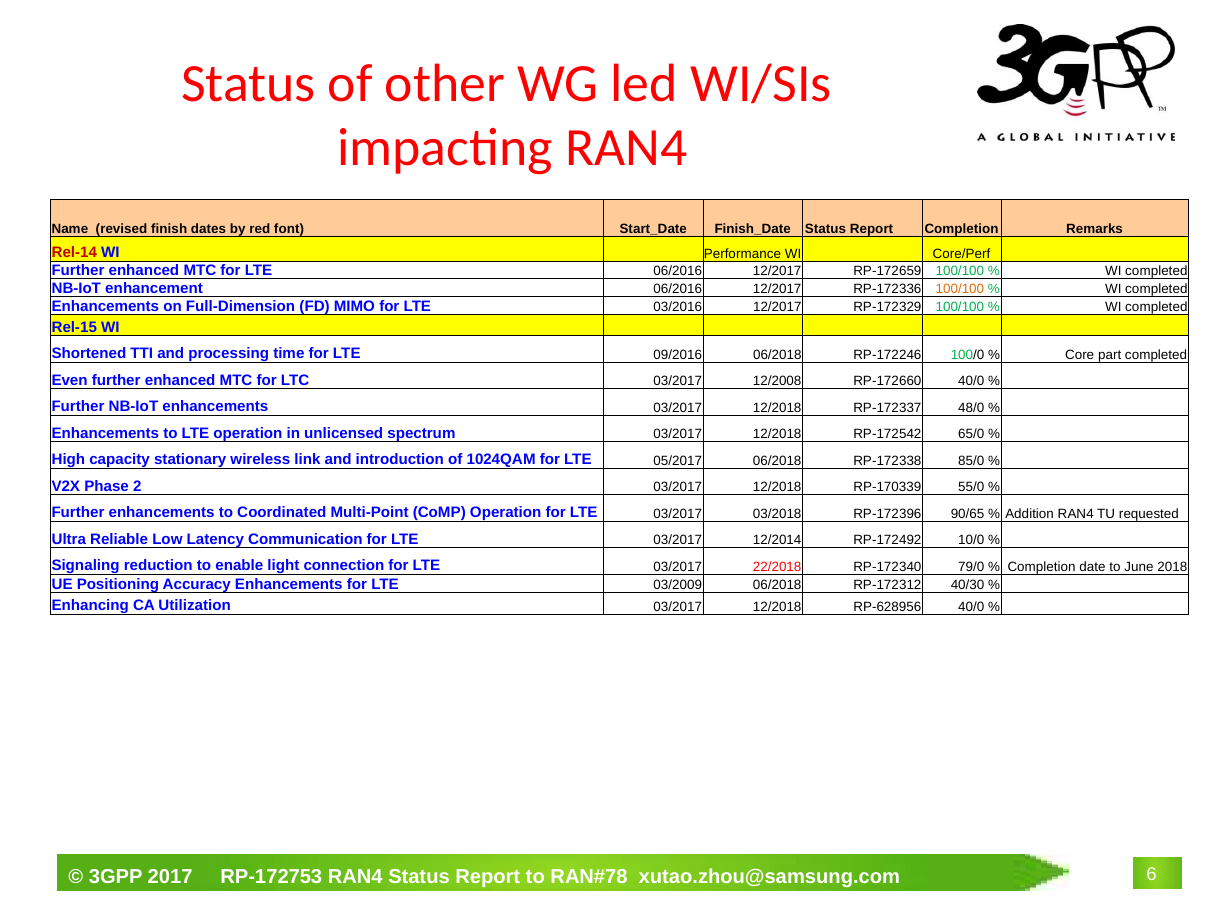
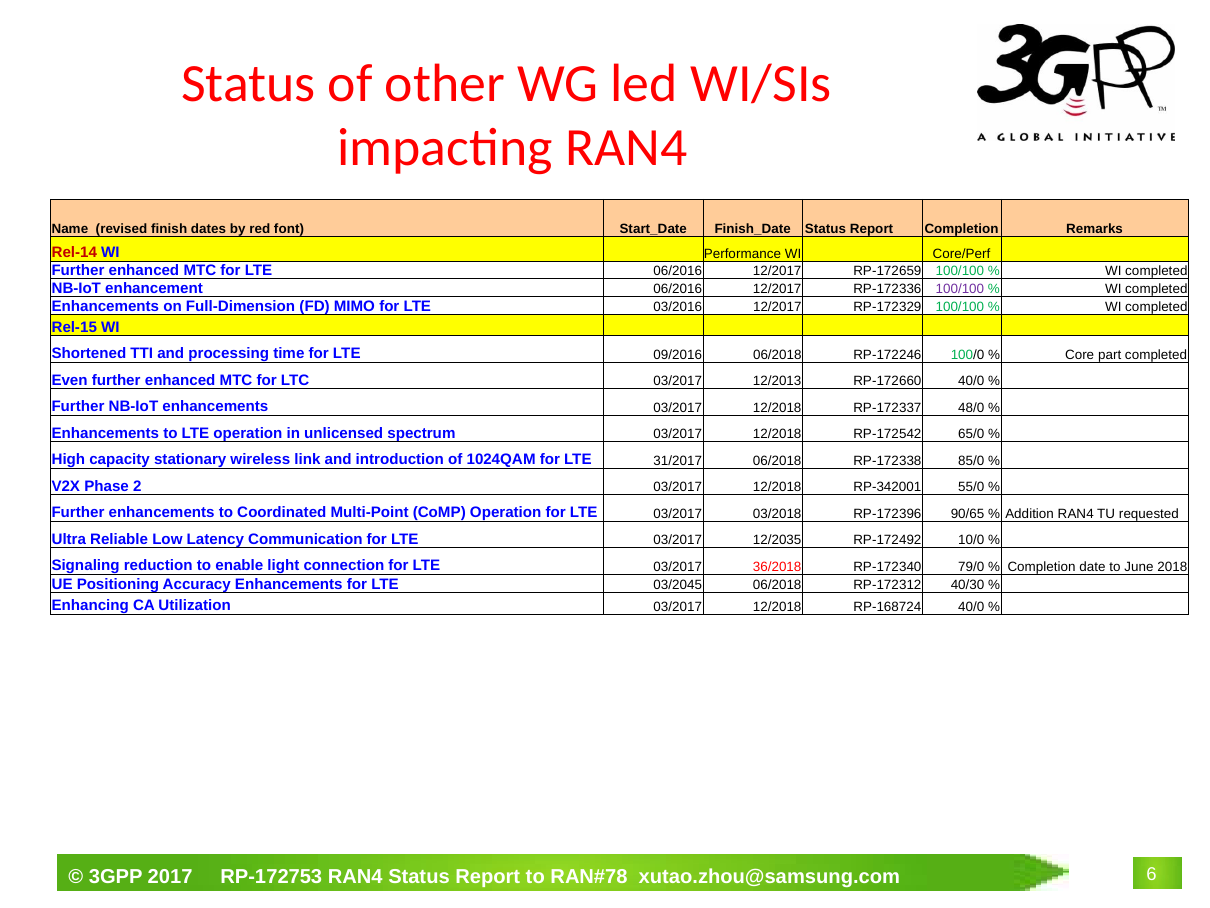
100/100 colour: orange -> purple (960, 289)
12/2008: 12/2008 -> 12/2013 (777, 381)
05/2017: 05/2017 -> 31/2017 (678, 461)
RP-170339: RP-170339 -> RP-342001 (887, 487)
12/2014: 12/2014 -> 12/2035 (777, 540)
22/2018: 22/2018 -> 36/2018 (777, 567)
03/2009: 03/2009 -> 03/2045 (678, 585)
RP-628956: RP-628956 -> RP-168724 (887, 606)
